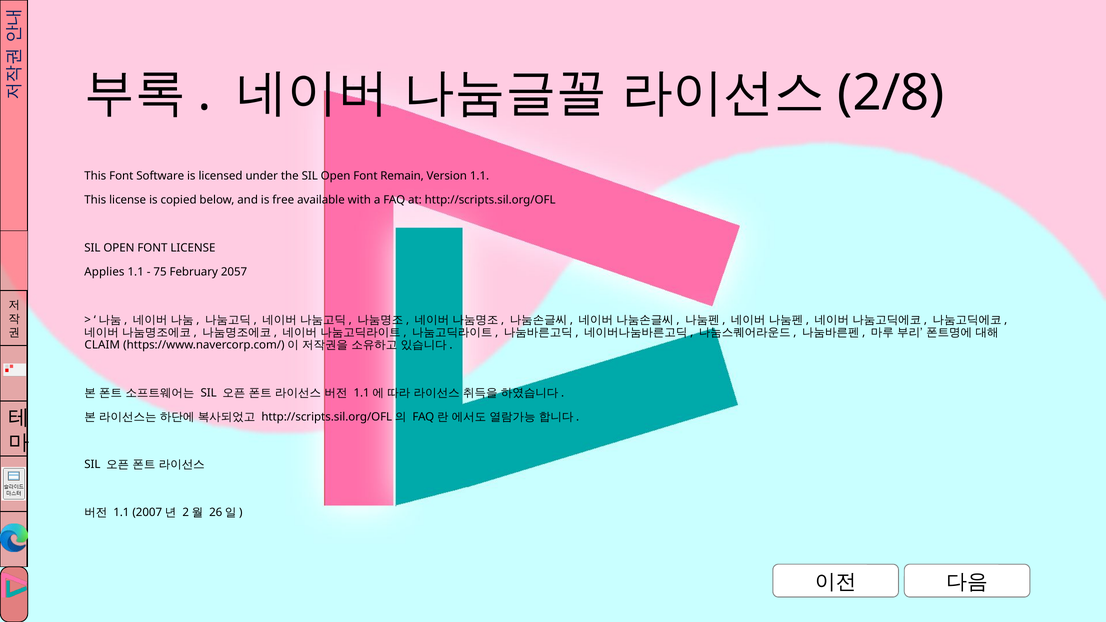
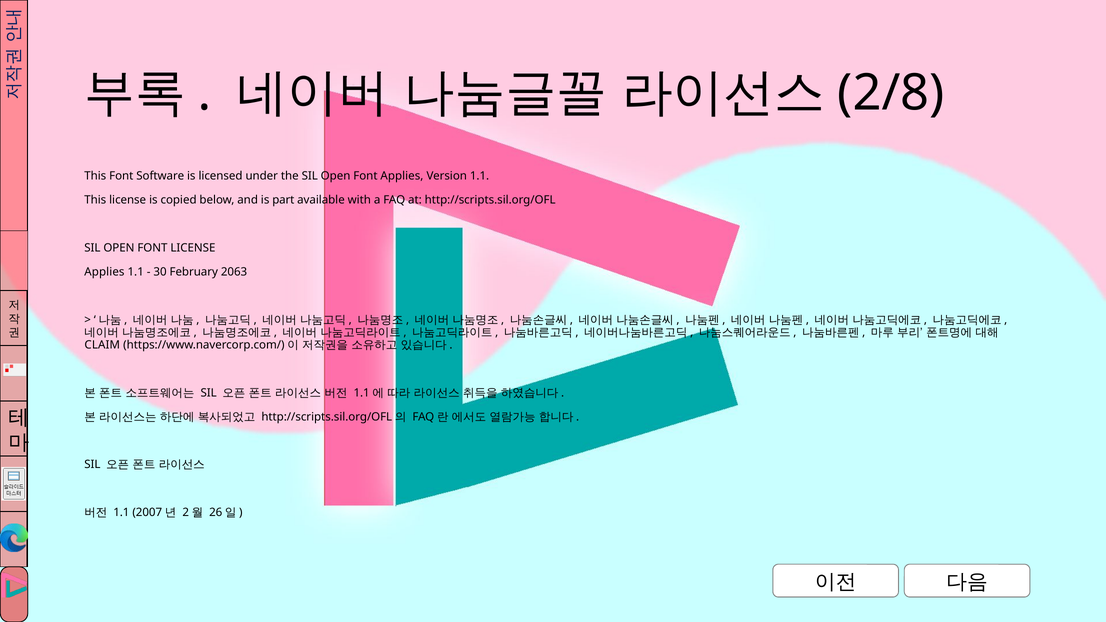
Font Remain: Remain -> Applies (402, 176)
free: free -> part (283, 200)
75: 75 -> 30 (160, 272)
2057: 2057 -> 2063 (234, 272)
